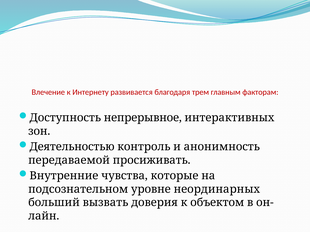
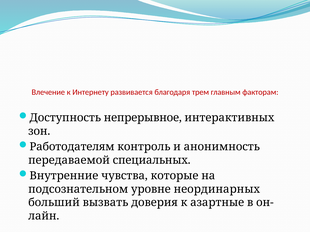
Деятельностью: Деятельностью -> Работодателям (72, 147)
просиживать: просиживать -> специальных (152, 160)
объектом: объектом -> азартные (217, 203)
